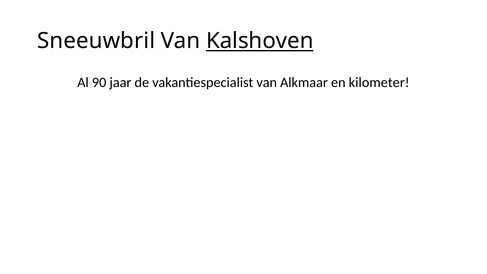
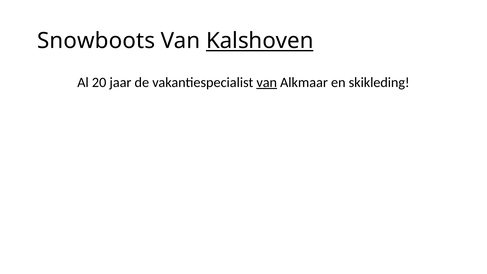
Sneeuwbril: Sneeuwbril -> Snowboots (96, 41)
90: 90 -> 20 (99, 82)
van underline: none -> present (267, 82)
kilometer: kilometer -> skikleding (379, 82)
